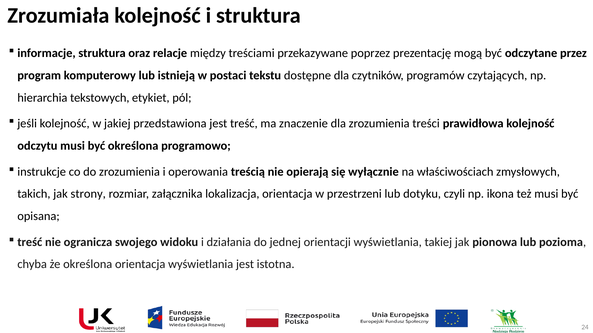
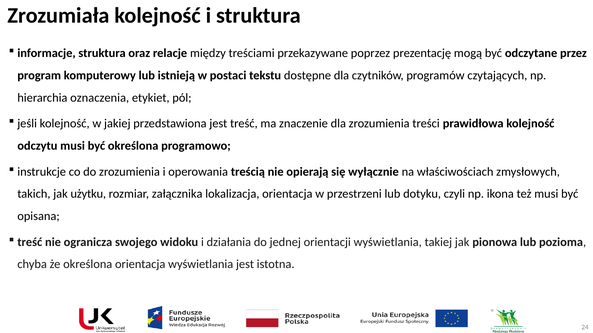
tekstowych: tekstowych -> oznaczenia (100, 98)
strony: strony -> użytku (88, 194)
